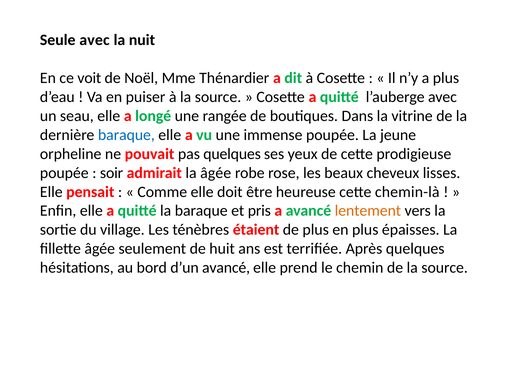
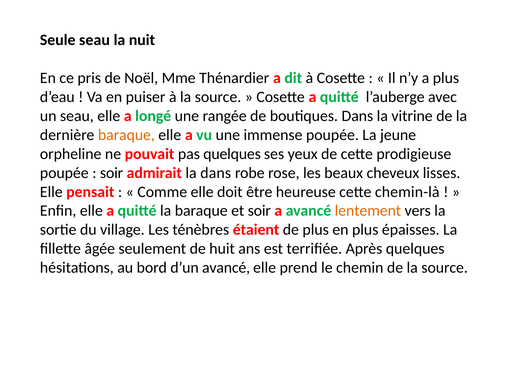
Seule avec: avec -> seau (95, 40)
voit: voit -> pris (89, 78)
baraque colour: blue -> orange (126, 135)
la âgée: âgée -> dans (216, 173)
et pris: pris -> soir (259, 211)
